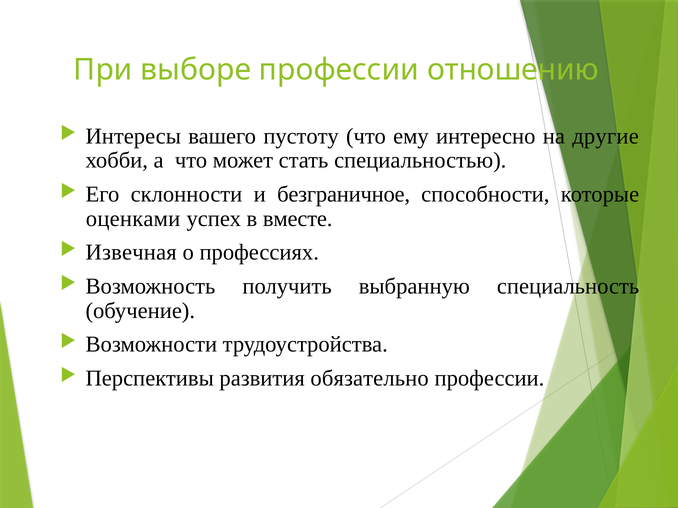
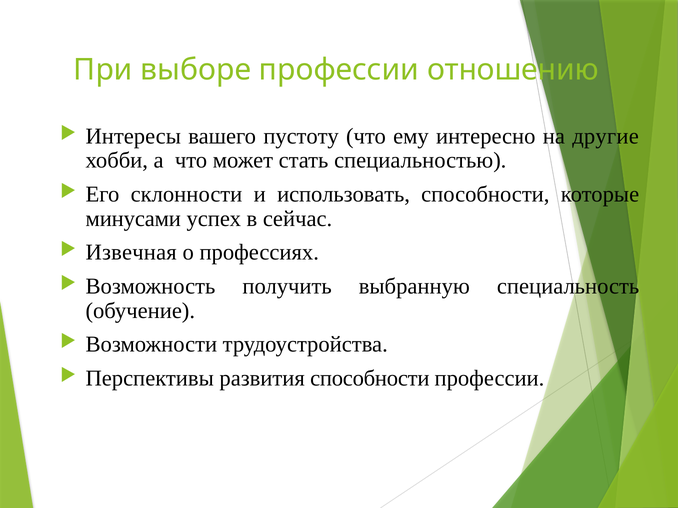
безграничное: безграничное -> использовать (344, 194)
оценками: оценками -> минусами (133, 219)
вместе: вместе -> сейчас (298, 219)
развития обязательно: обязательно -> способности (370, 379)
